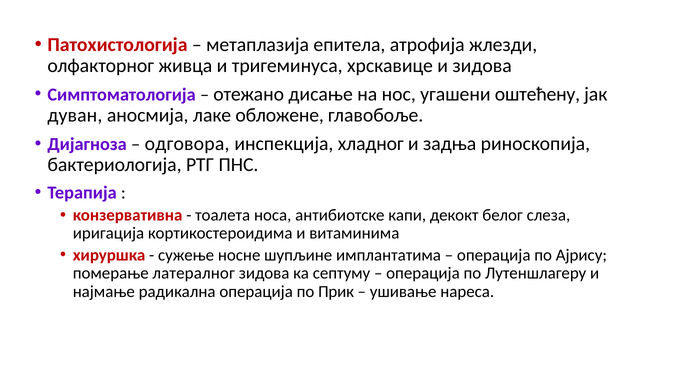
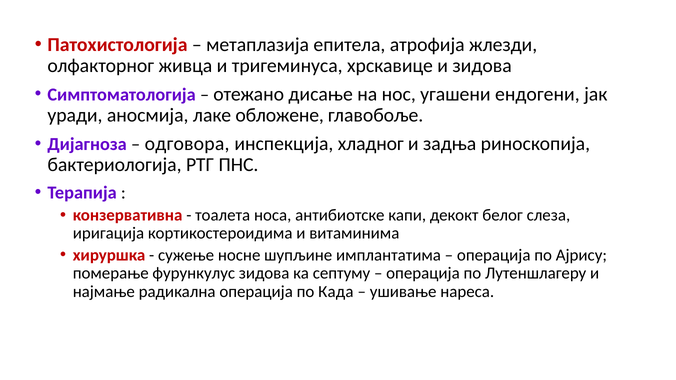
оштећену: оштећену -> ендогени (537, 94)
дуван: дуван -> уради (75, 116)
латералног: латералног -> фурункулус (194, 274)
Прик: Прик -> Када (336, 292)
